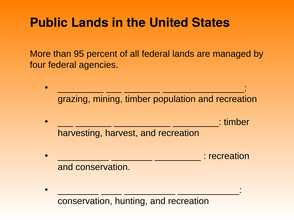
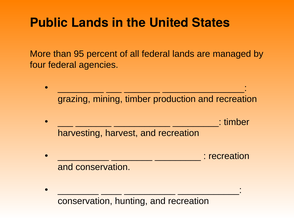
population: population -> production (174, 99)
